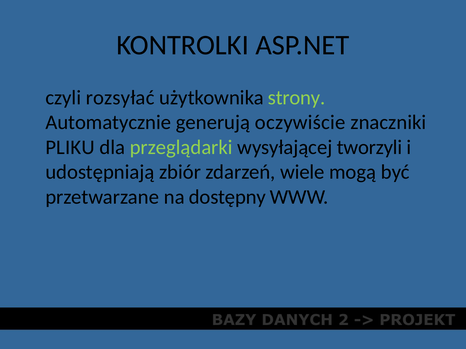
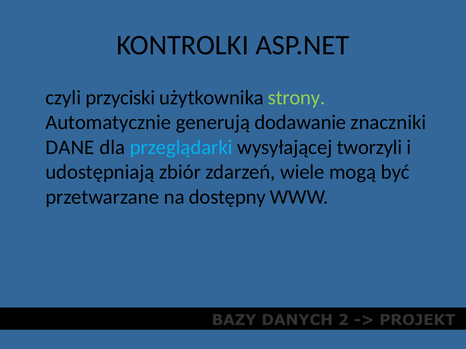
rozsyłać: rozsyłać -> przyciski (120, 98)
oczywiście: oczywiście -> dodawanie (300, 123)
PLIKU: PLIKU -> DANE (70, 148)
przeglądarki colour: light green -> light blue (181, 148)
